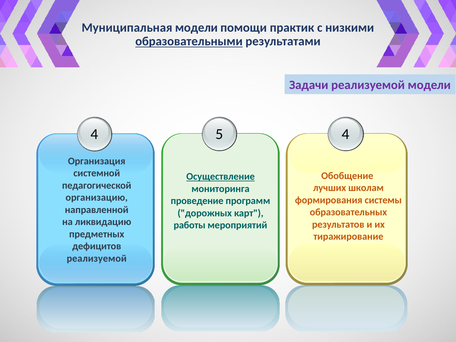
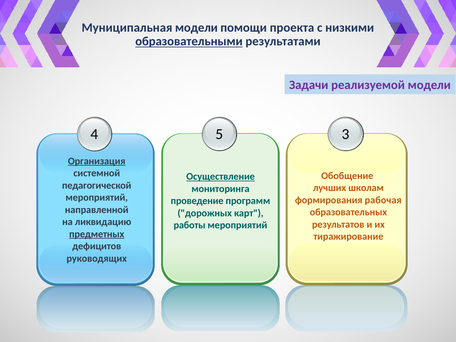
практик: практик -> проекта (292, 28)
4: 4 -> 3 (345, 134)
Организация underline: none -> present (97, 161)
организацию: организацию -> мероприятий (97, 198)
системы: системы -> рабочая (383, 200)
предметных underline: none -> present (97, 234)
реализуемой: реализуемой -> руководящих (97, 258)
